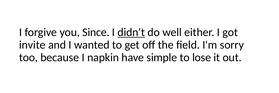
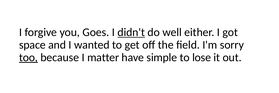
Since: Since -> Goes (96, 32)
invite: invite -> space (32, 45)
too underline: none -> present (28, 57)
napkin: napkin -> matter (103, 57)
